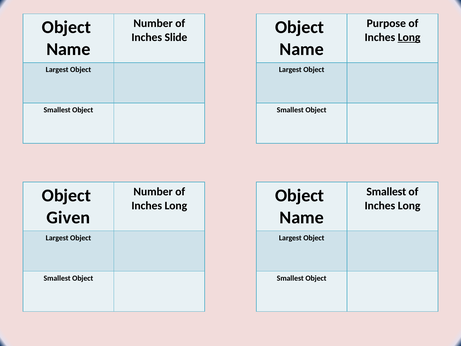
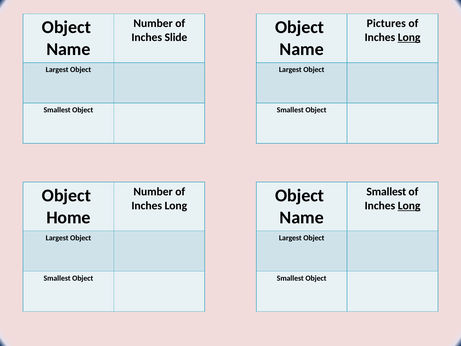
Purpose: Purpose -> Pictures (386, 23)
Long underline: none -> present (409, 205)
Given: Given -> Home (69, 217)
